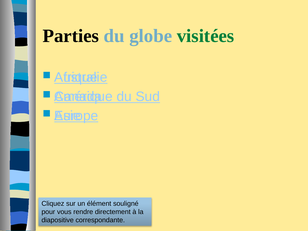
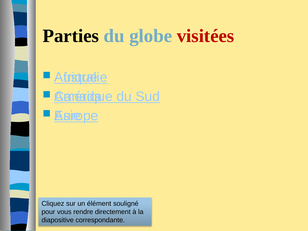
visitées colour: green -> red (206, 36)
